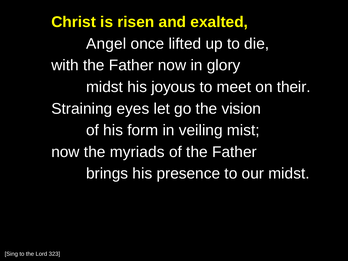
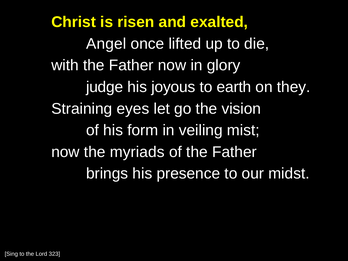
midst: midst -> judge (105, 87)
meet: meet -> earth (234, 87)
their: their -> they (294, 87)
